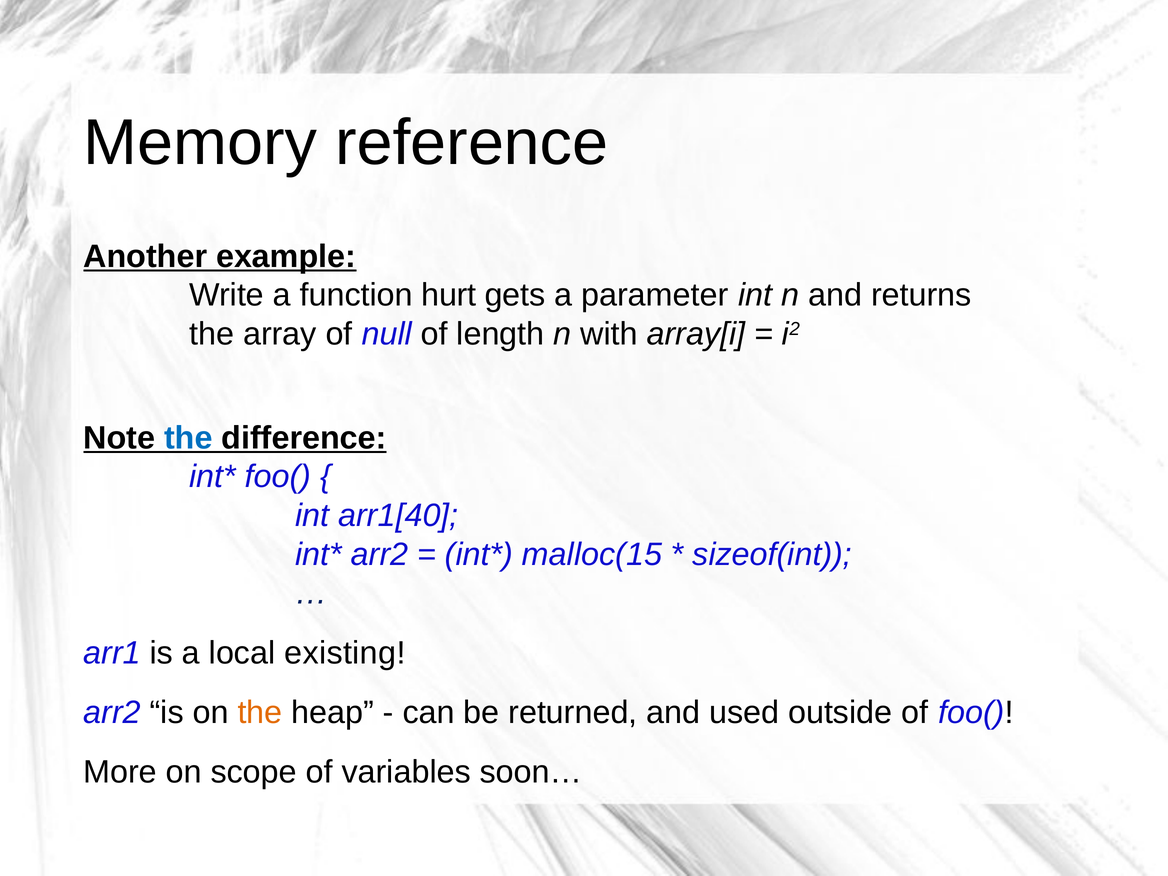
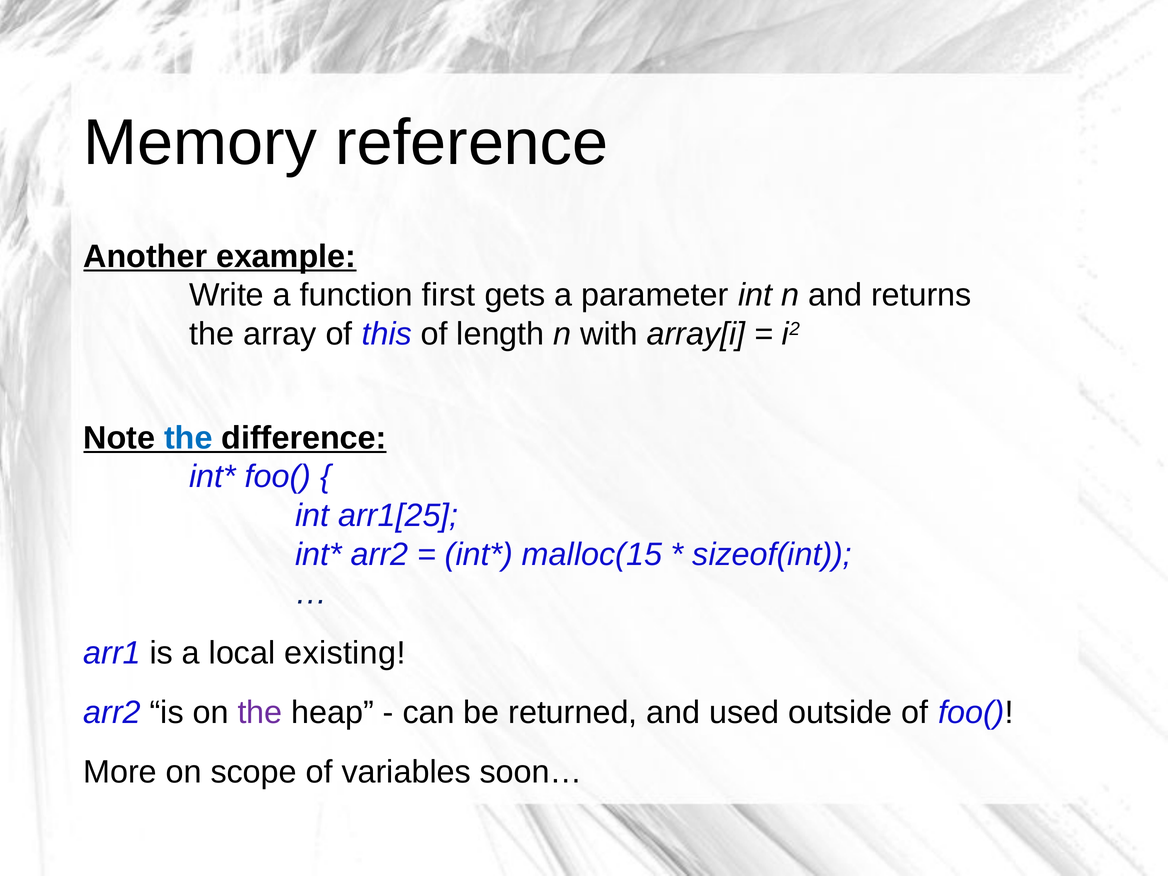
hurt: hurt -> first (449, 295)
null: null -> this (387, 334)
arr1[40: arr1[40 -> arr1[25 (398, 516)
the colour: orange -> purple (260, 712)
